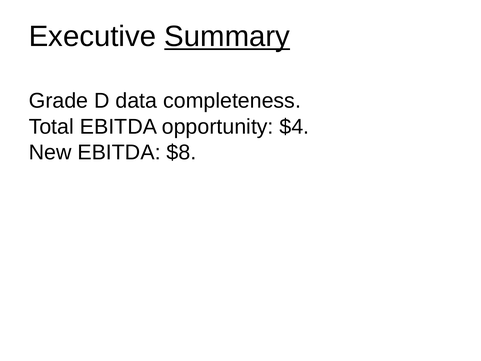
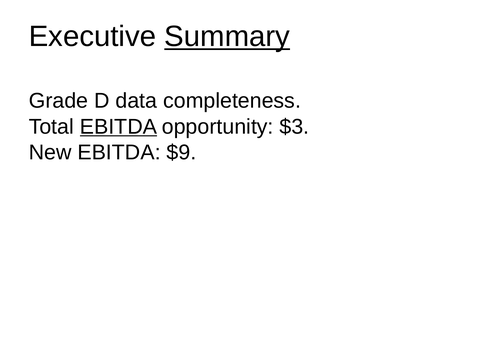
EBITDA underline: none -> present (118, 127)
$4: $4 -> $3 (294, 127)
$8: $8 -> $9 (181, 152)
